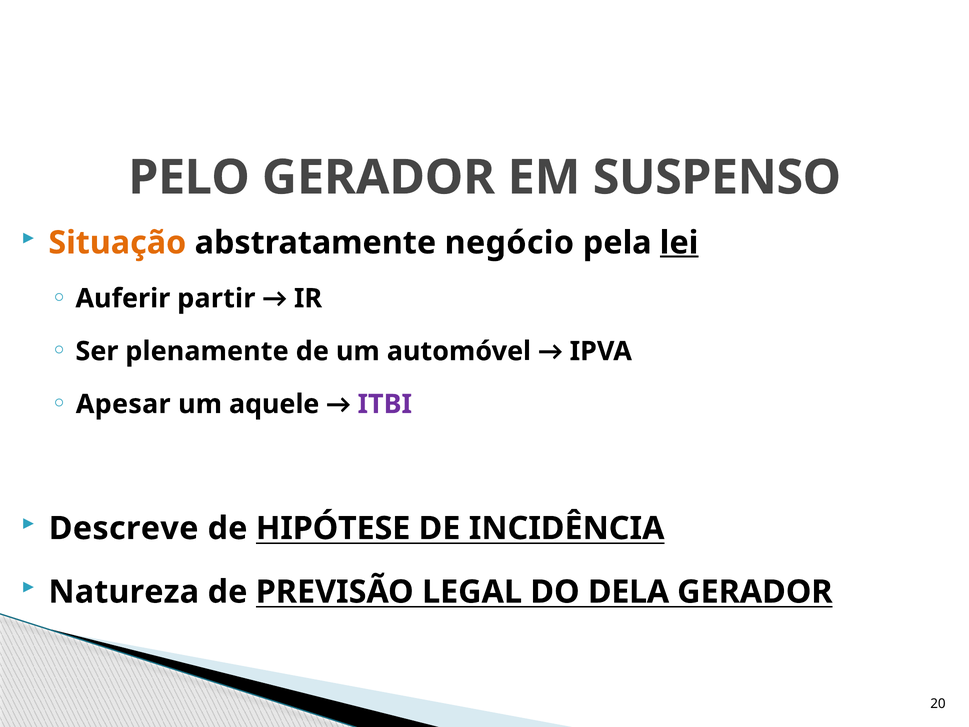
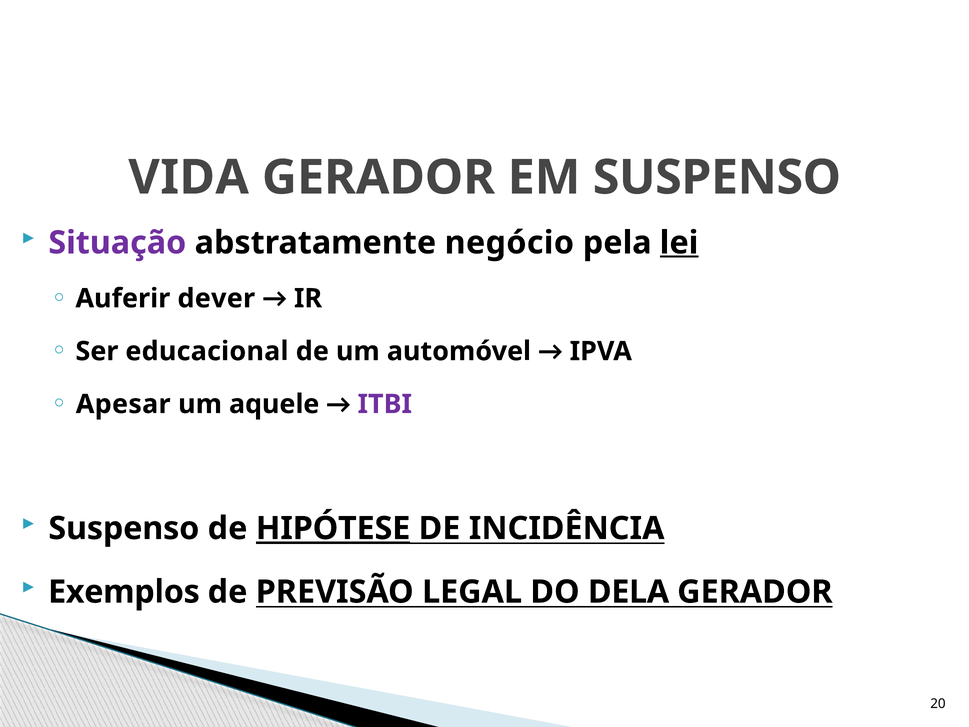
PELO: PELO -> VIDA (189, 178)
Situação colour: orange -> purple (117, 243)
partir: partir -> dever (216, 298)
plenamente: plenamente -> educacional (207, 351)
Descreve: Descreve -> Suspenso (124, 528)
HIPÓTESE underline: none -> present (333, 528)
Natureza: Natureza -> Exemplos (124, 592)
